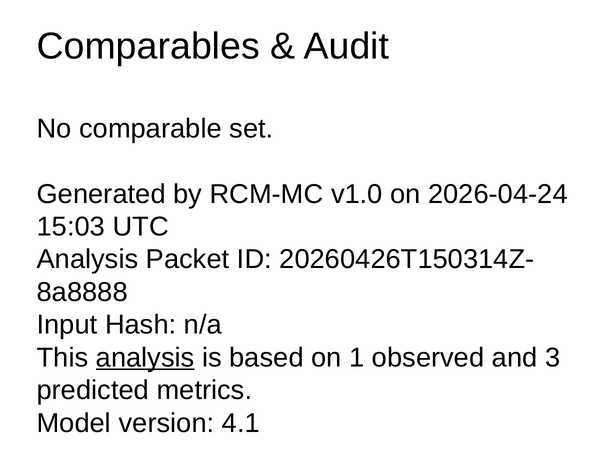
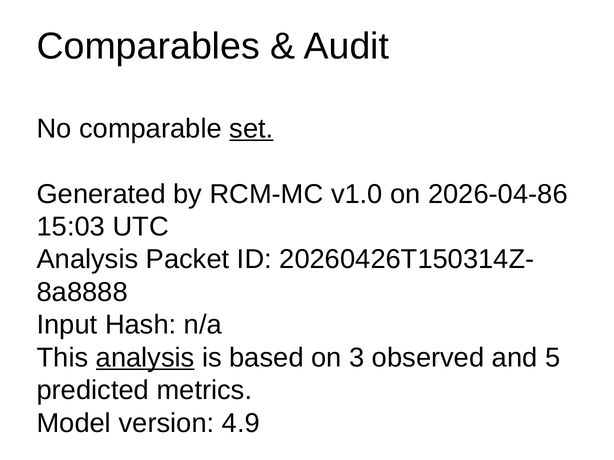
set underline: none -> present (251, 129)
2026-04-24: 2026-04-24 -> 2026-04-86 (498, 194)
1: 1 -> 3 (357, 358)
3: 3 -> 5 (553, 358)
4.1: 4.1 -> 4.9 (241, 424)
